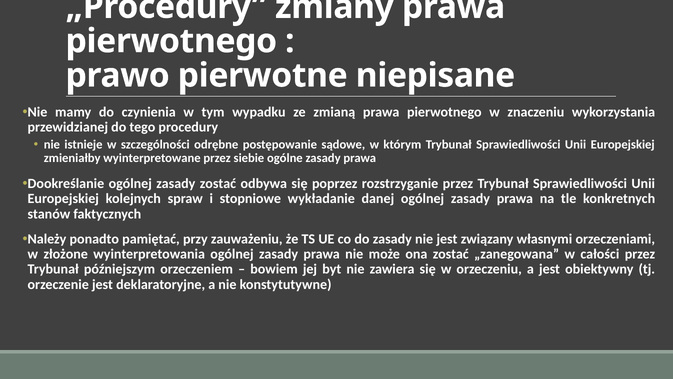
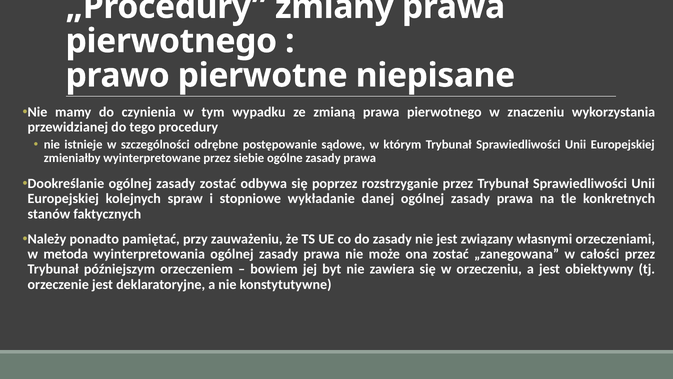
złożone: złożone -> metoda (66, 254)
